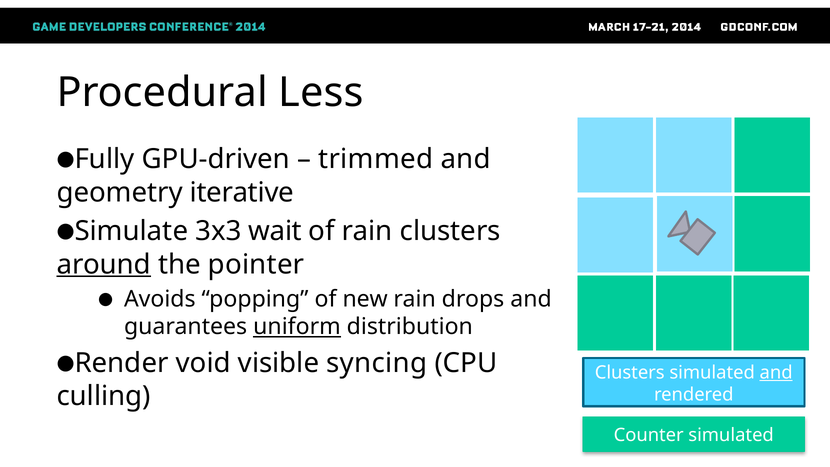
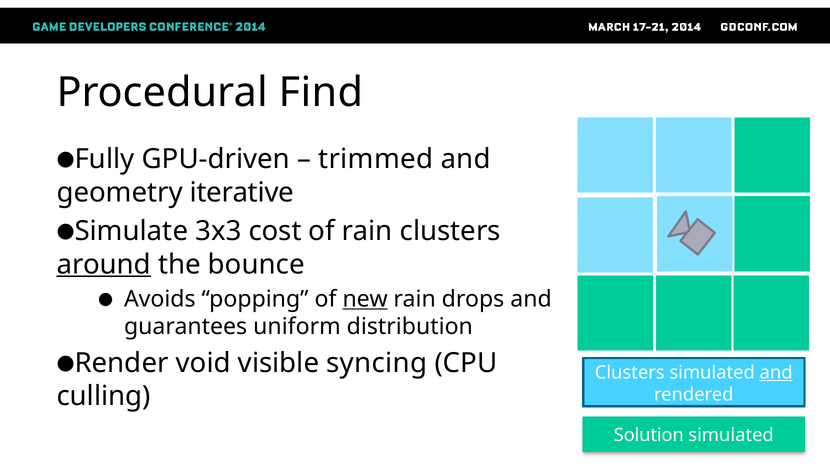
Less: Less -> Find (321, 92)
wait: wait -> cost (275, 231)
pointer: pointer -> bounce (256, 264)
new underline: none -> present (365, 299)
uniform underline: present -> none (297, 327)
Counter: Counter -> Solution (649, 435)
